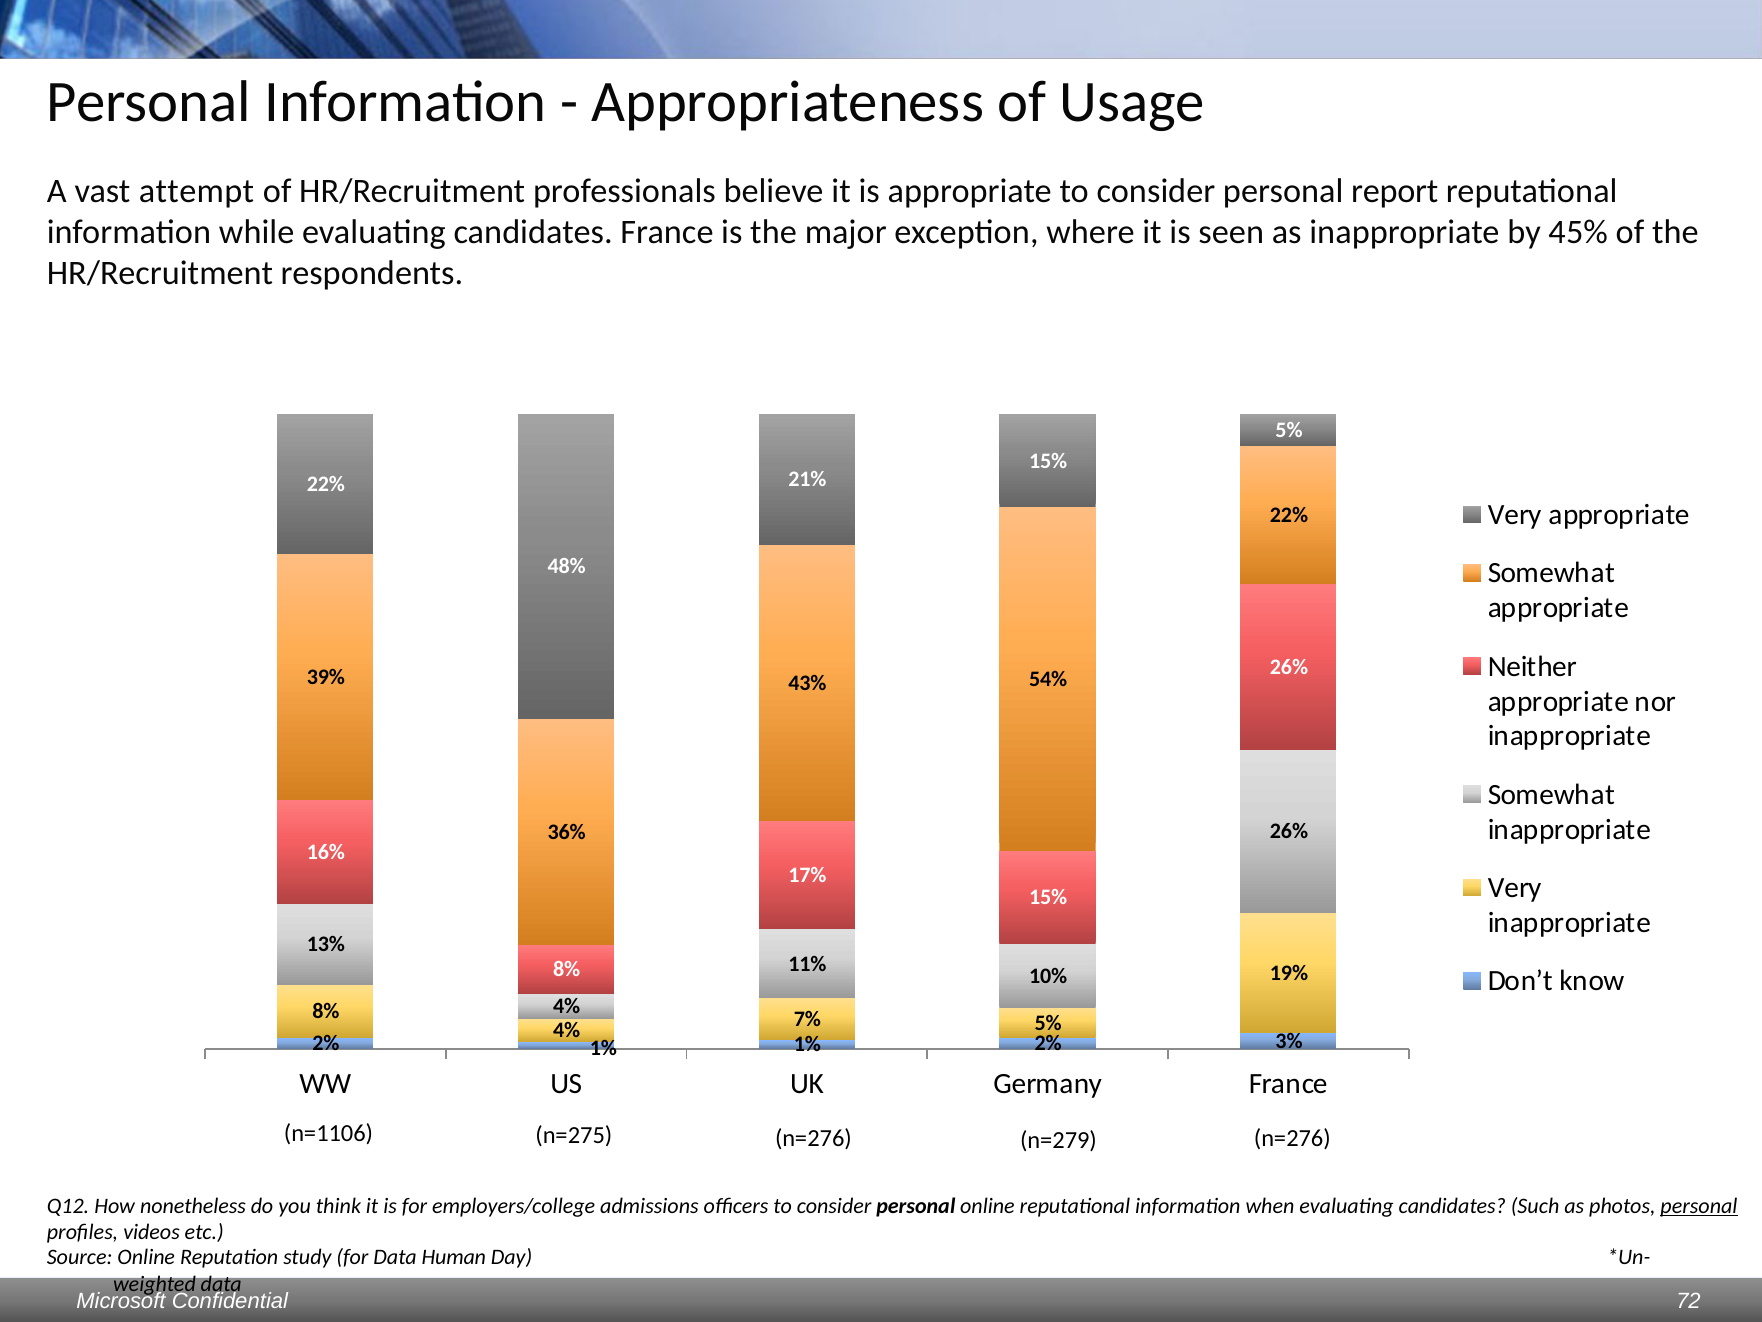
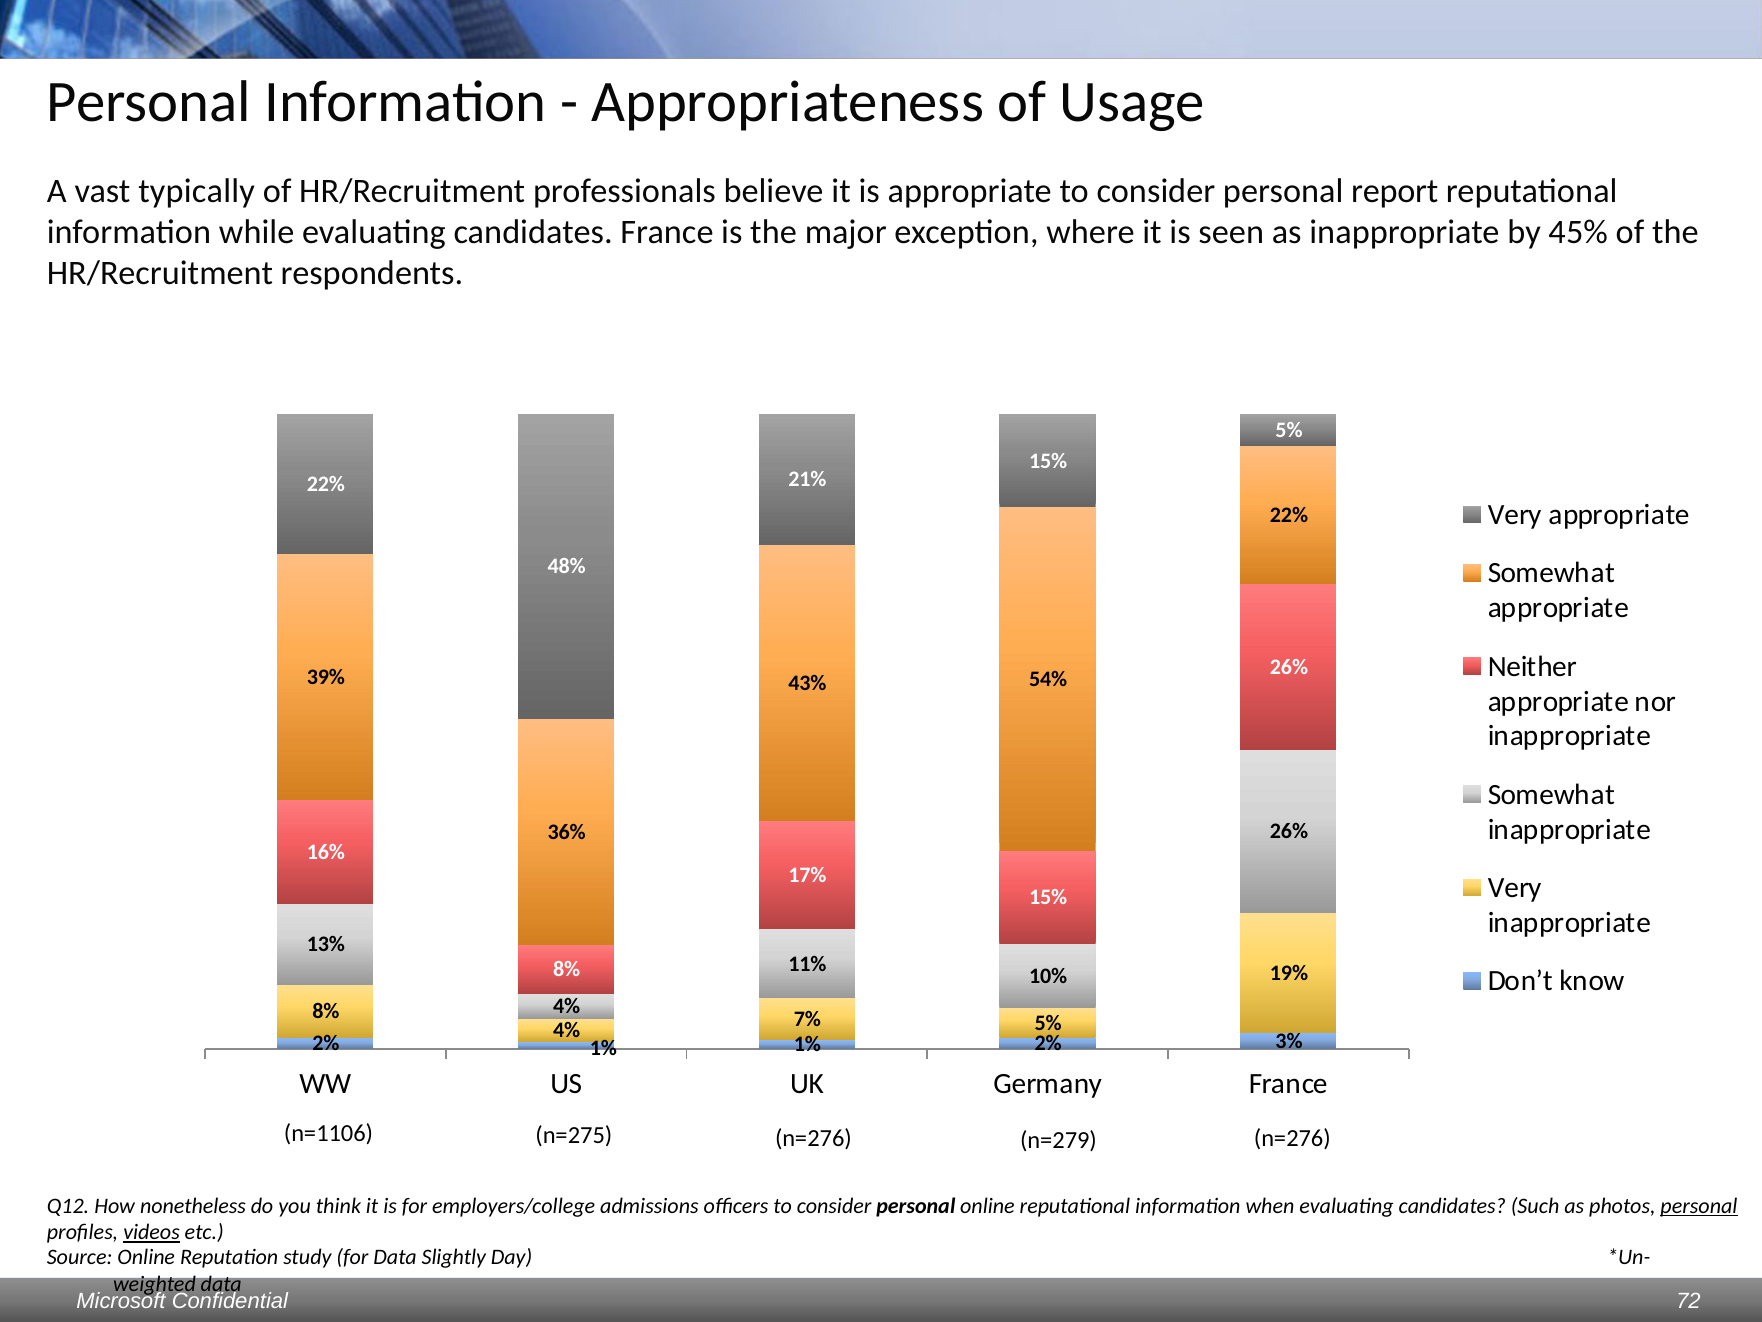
attempt: attempt -> typically (197, 191)
videos underline: none -> present (152, 1232)
Human: Human -> Slightly (454, 1257)
